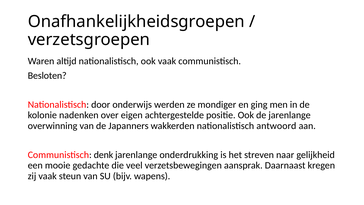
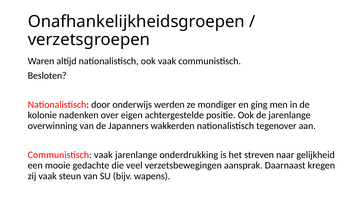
antwoord: antwoord -> tegenover (276, 126)
Communistisch denk: denk -> vaak (103, 155)
